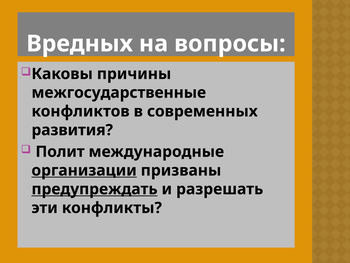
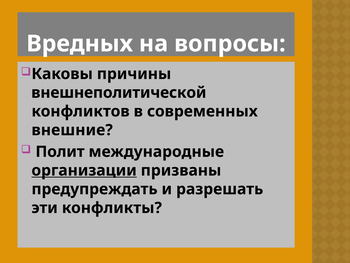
межгосударственные: межгосударственные -> внешнеполитической (119, 92)
развития: развития -> внешние (72, 130)
предупреждать underline: present -> none (95, 189)
